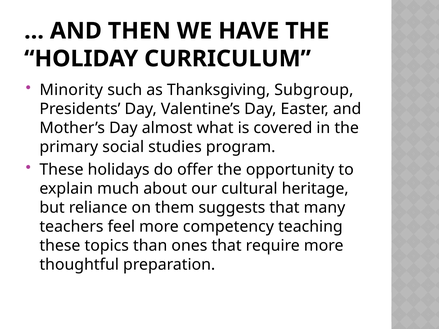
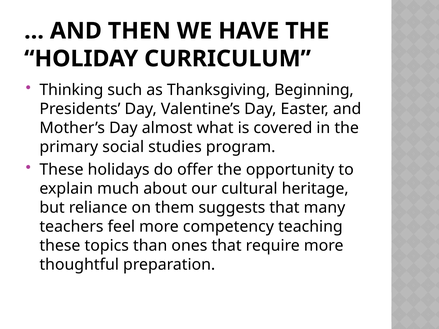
Minority: Minority -> Thinking (71, 90)
Subgroup: Subgroup -> Beginning (314, 90)
